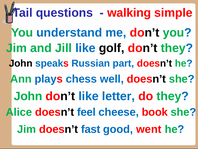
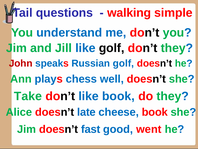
John colour: black -> red (21, 63)
Russian part: part -> golf (123, 63)
John: John -> Take (28, 96)
like letter: letter -> book (118, 96)
feel: feel -> late (86, 112)
